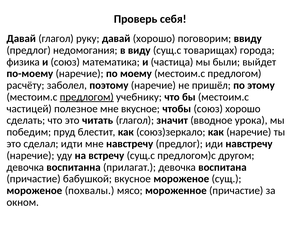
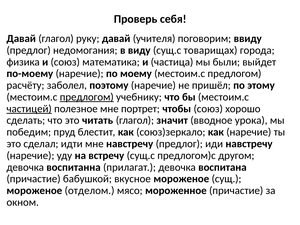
давай хорошо: хорошо -> учителя (154, 39)
частицей underline: none -> present (29, 109)
мне вкусное: вкусное -> портрет (140, 109)
похвалы: похвалы -> отделом (90, 191)
